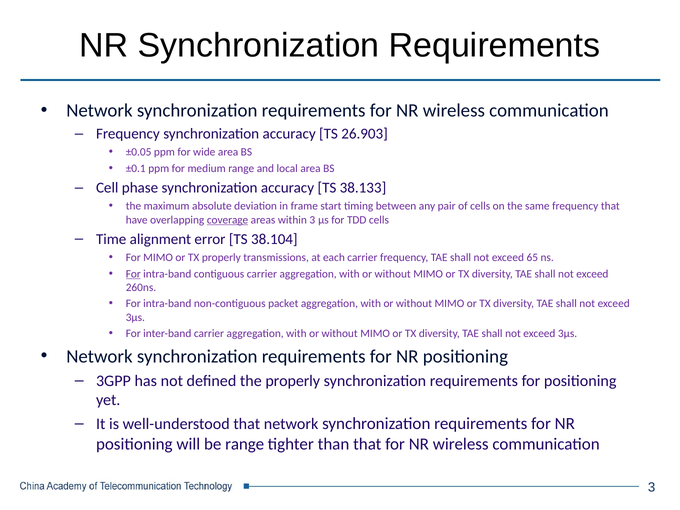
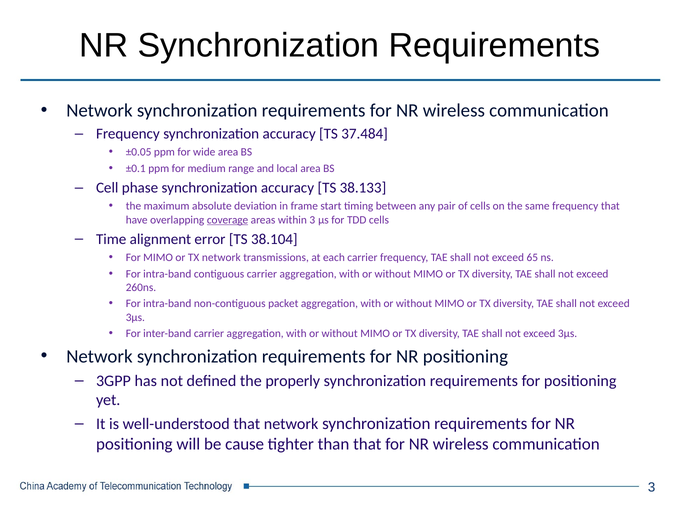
26.903: 26.903 -> 37.484 (365, 134)
TX properly: properly -> network (221, 258)
For underline: present -> none (133, 274)
be range: range -> cause (245, 444)
